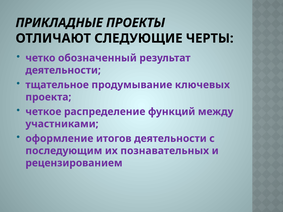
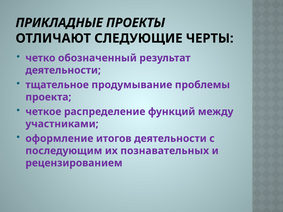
ключевых: ключевых -> проблемы (202, 85)
